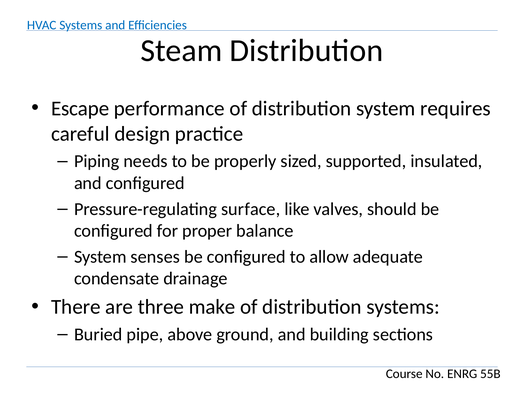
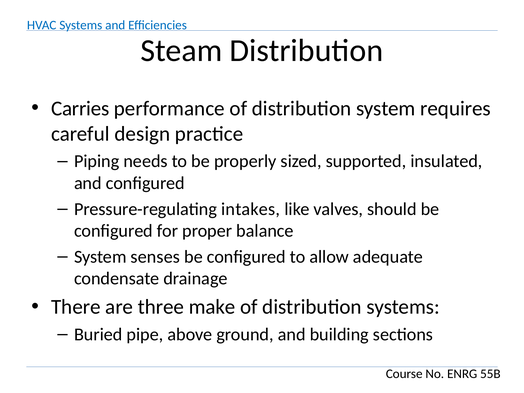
Escape: Escape -> Carries (80, 108)
surface: surface -> intakes (251, 209)
